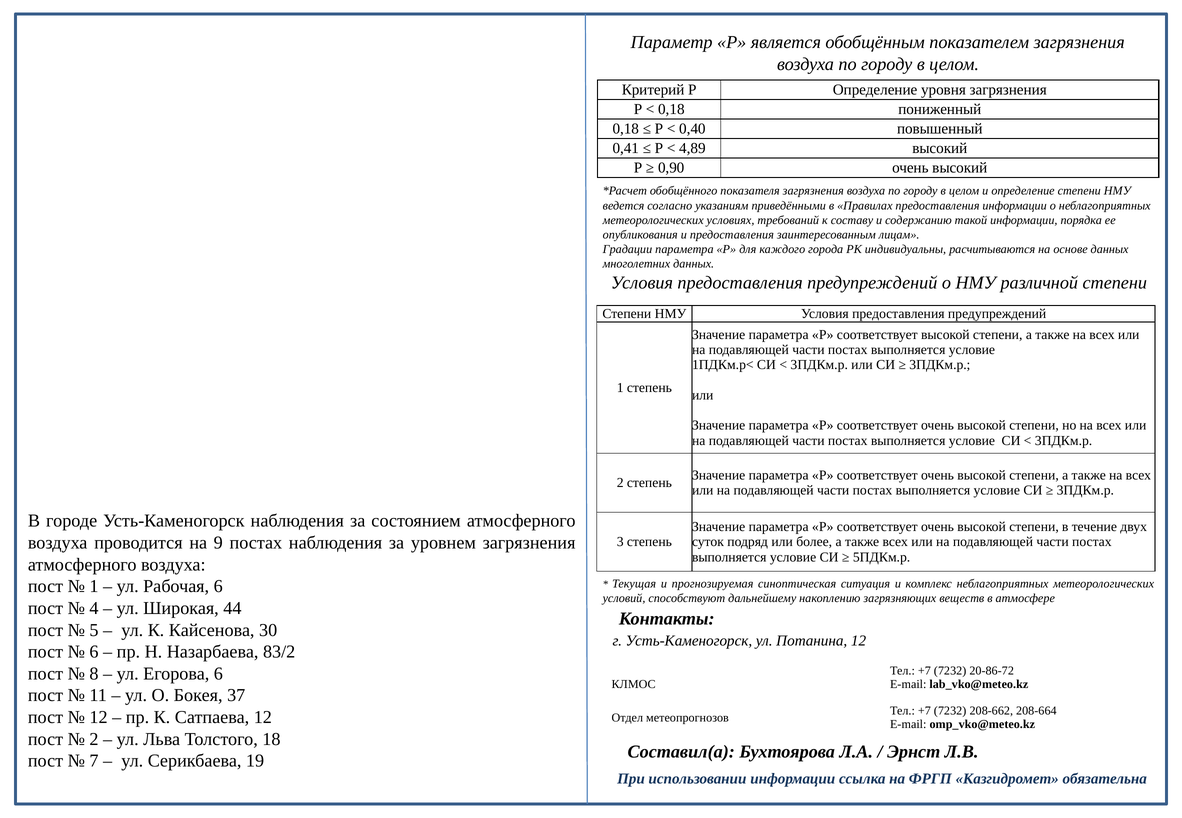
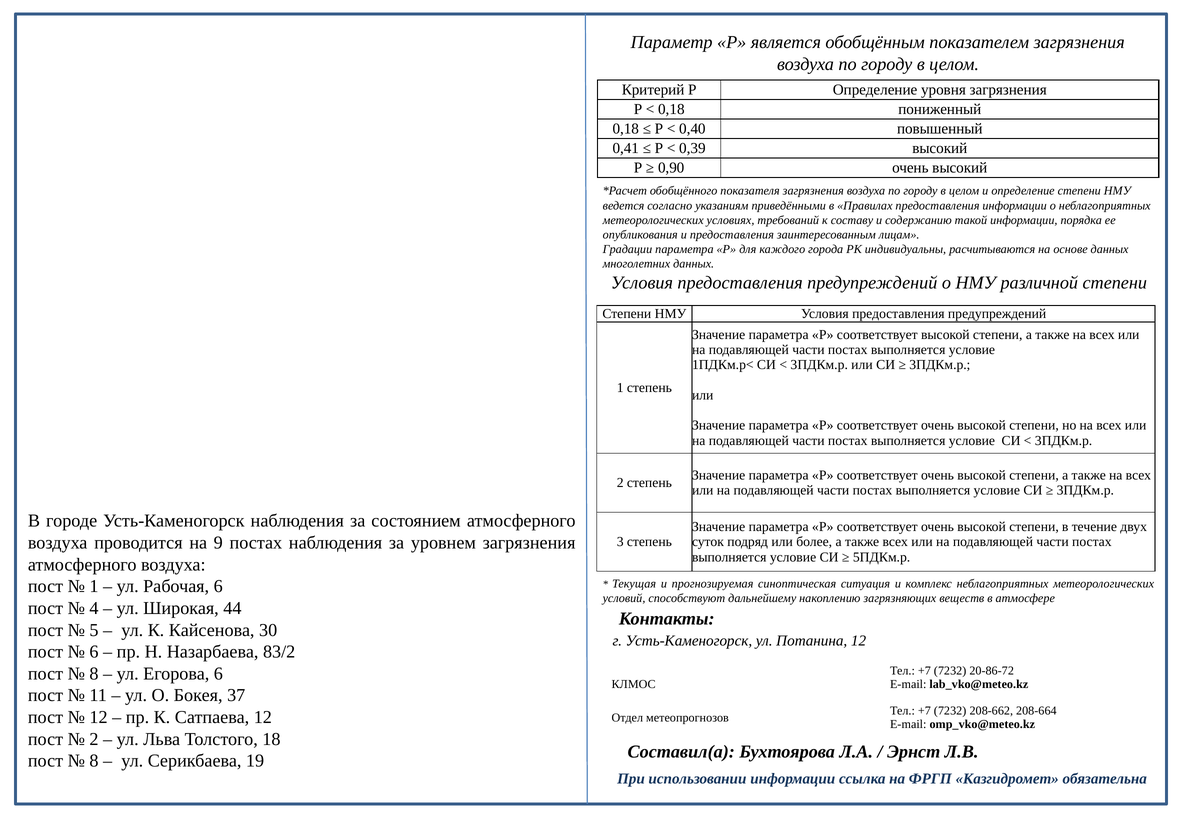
4,89: 4,89 -> 0,39 (692, 148)
7: 7 -> 8 (94, 761)
